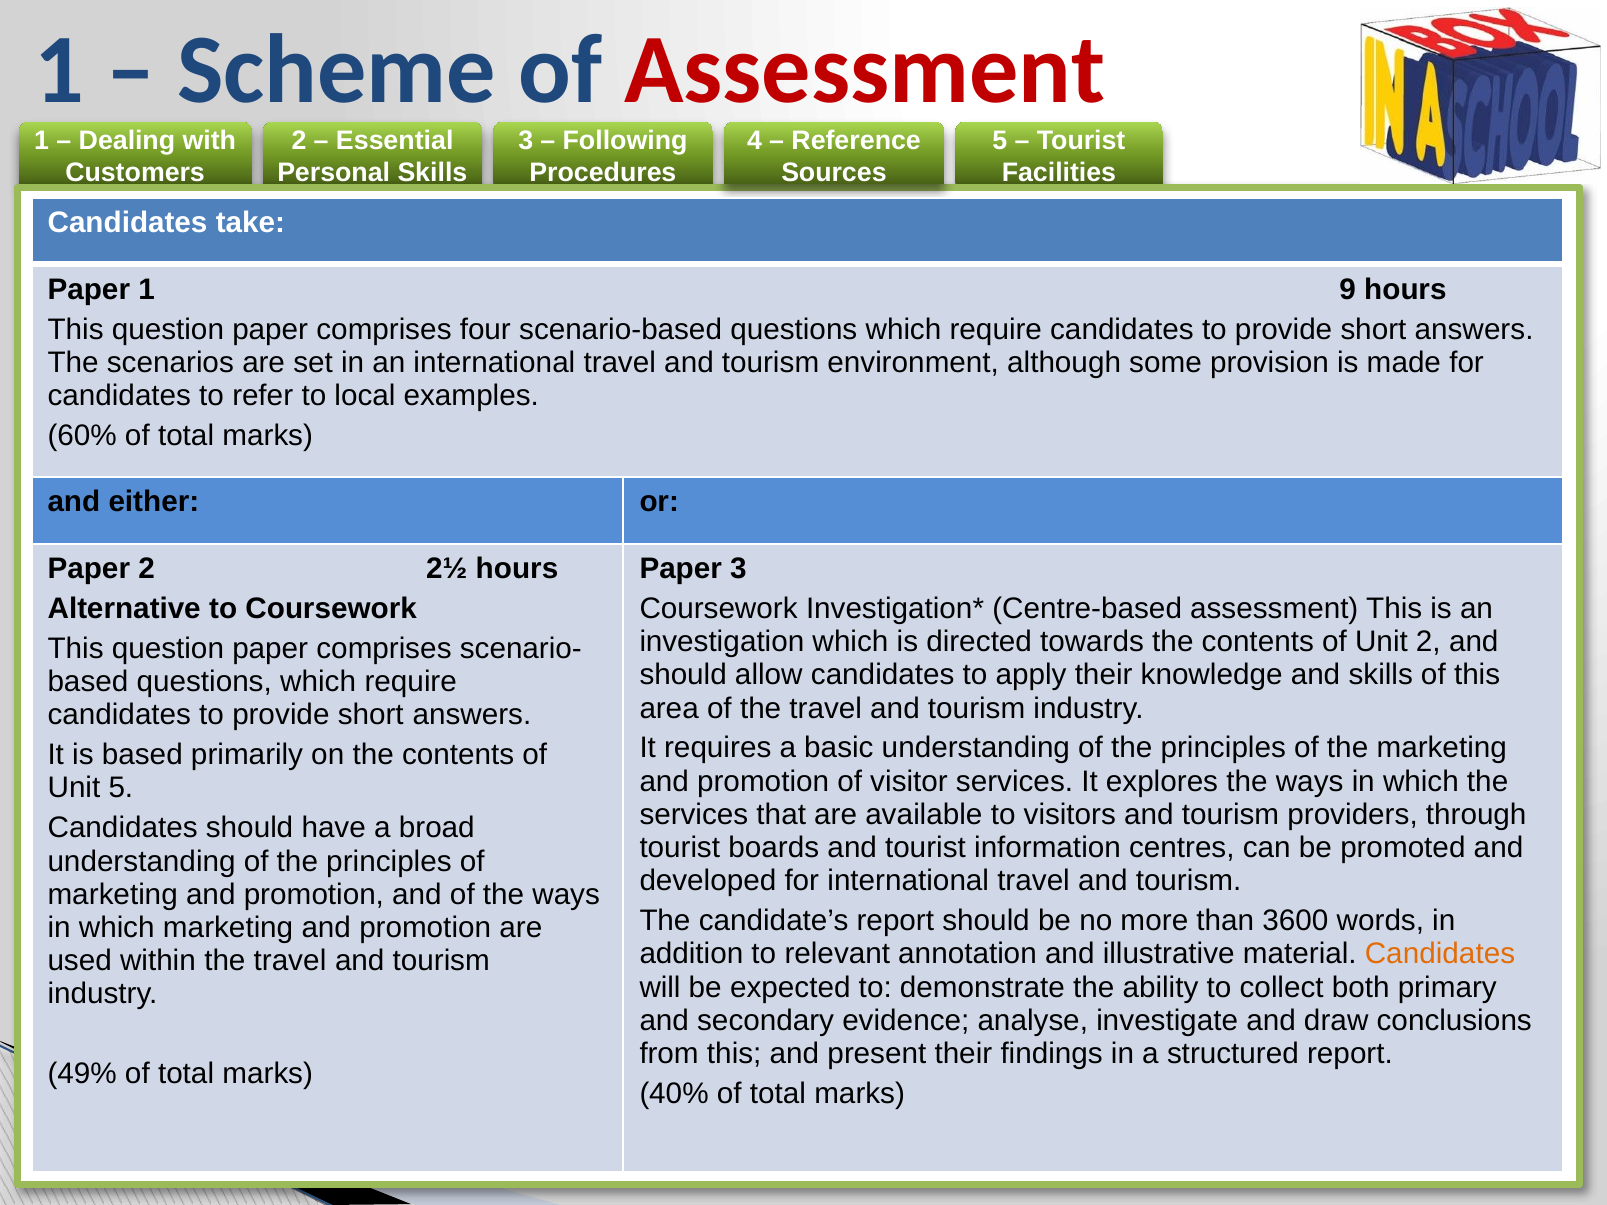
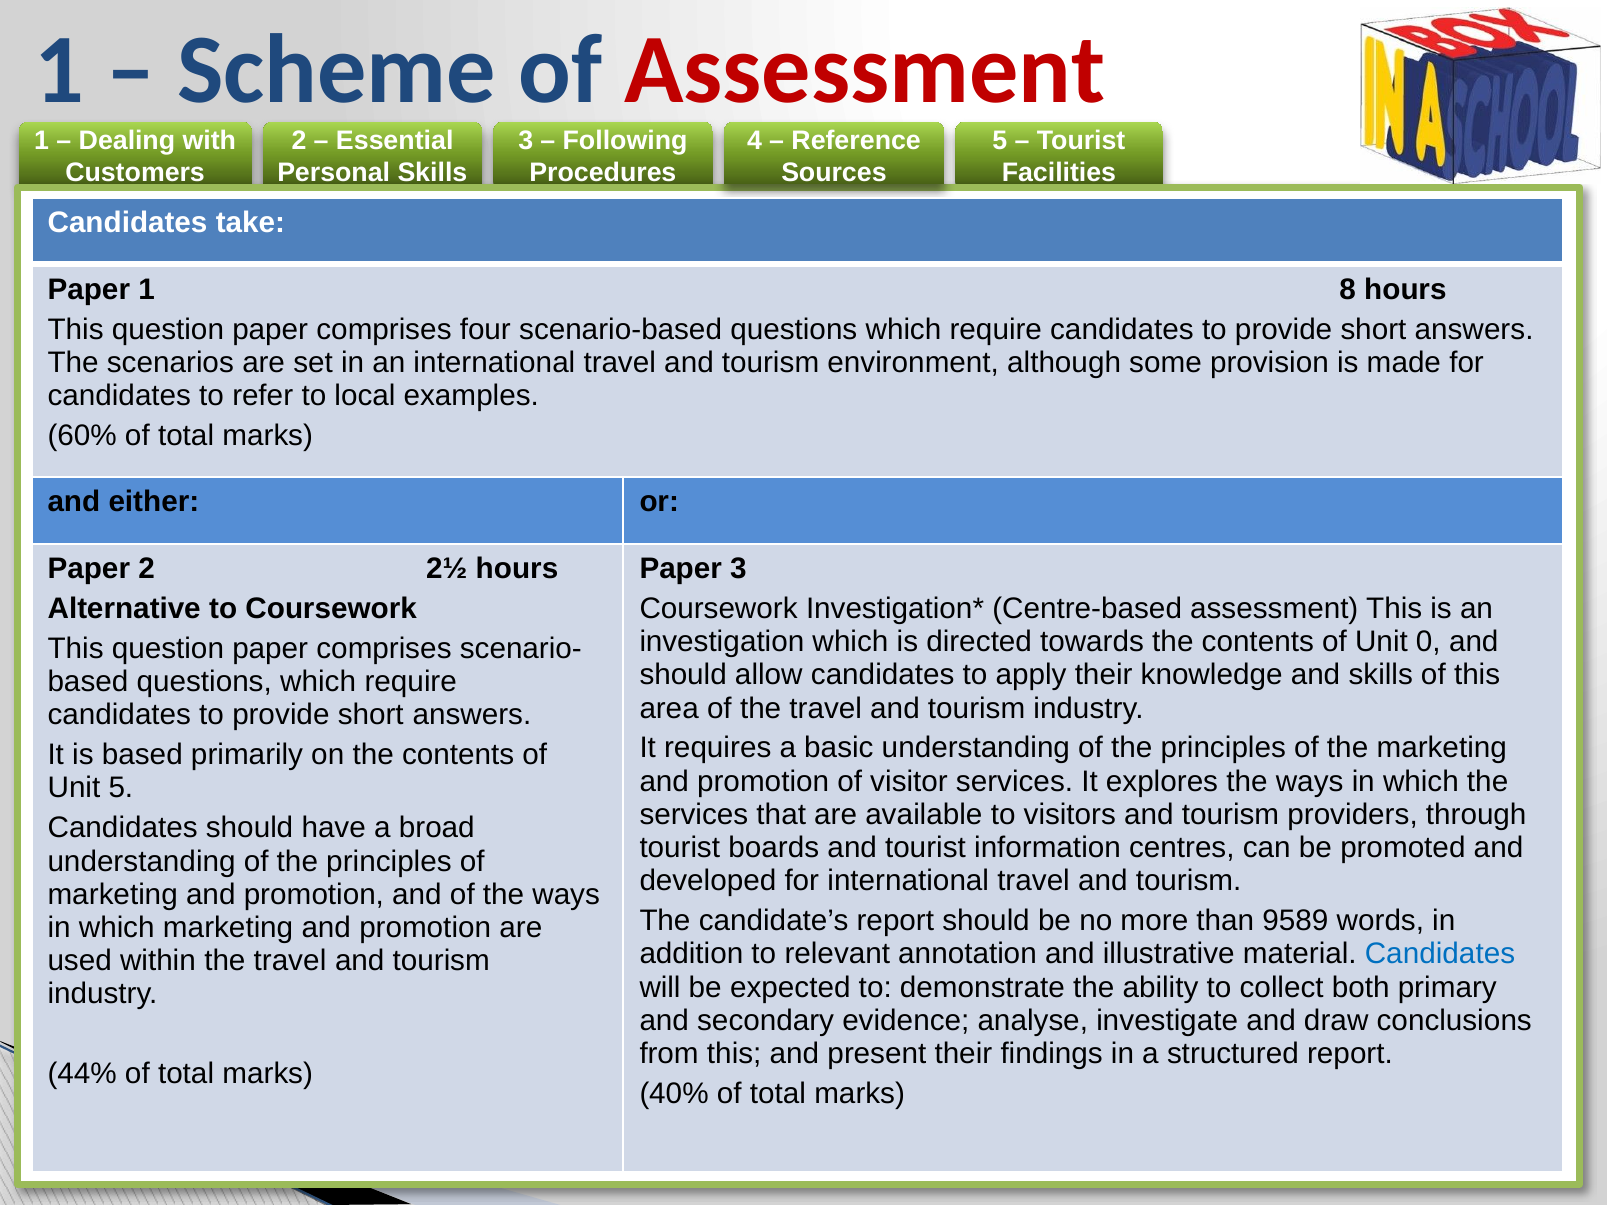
9: 9 -> 8 (1348, 289)
Unit 2: 2 -> 0 (1428, 642)
3600: 3600 -> 9589 (1295, 921)
Candidates colour: orange -> blue (1440, 954)
49%: 49% -> 44% (82, 1074)
